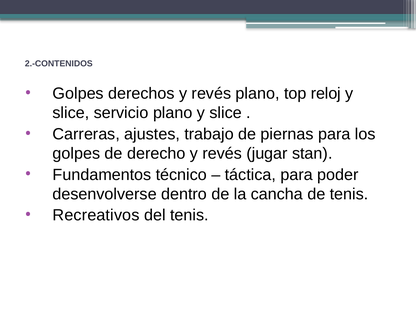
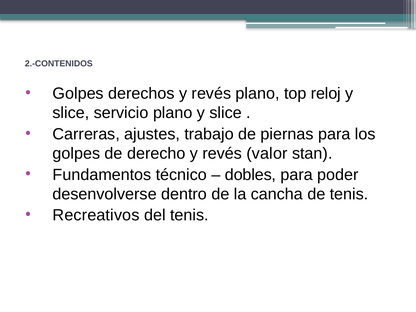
jugar: jugar -> valor (267, 154)
táctica: táctica -> dobles (250, 175)
